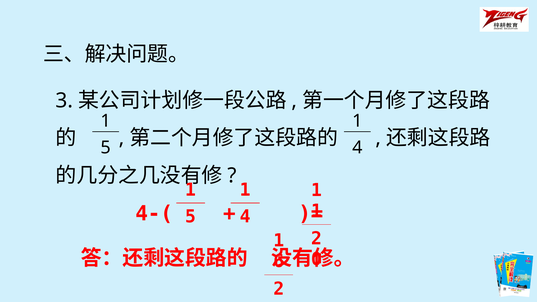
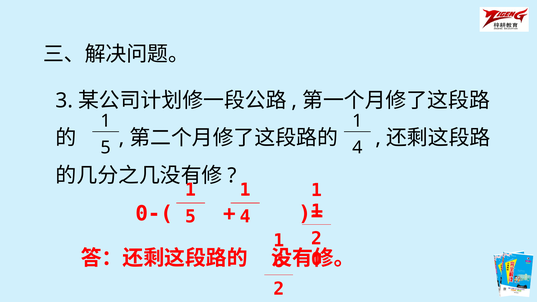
4-(: 4-( -> 0-( (154, 214)
